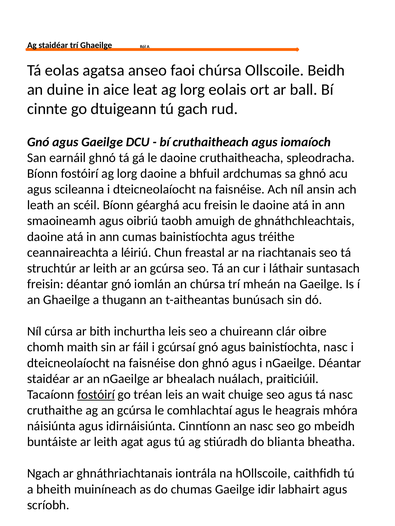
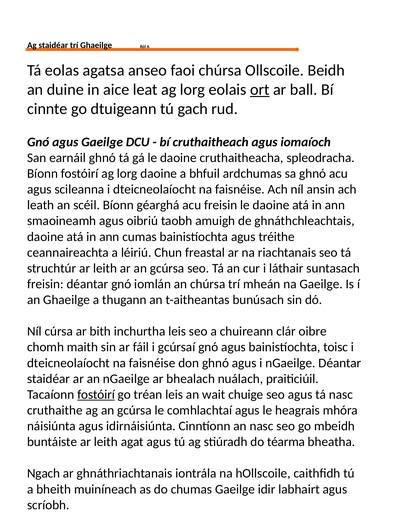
ort underline: none -> present (260, 90)
bainistíochta nasc: nasc -> toisc (336, 348)
blianta: blianta -> téarma (286, 442)
